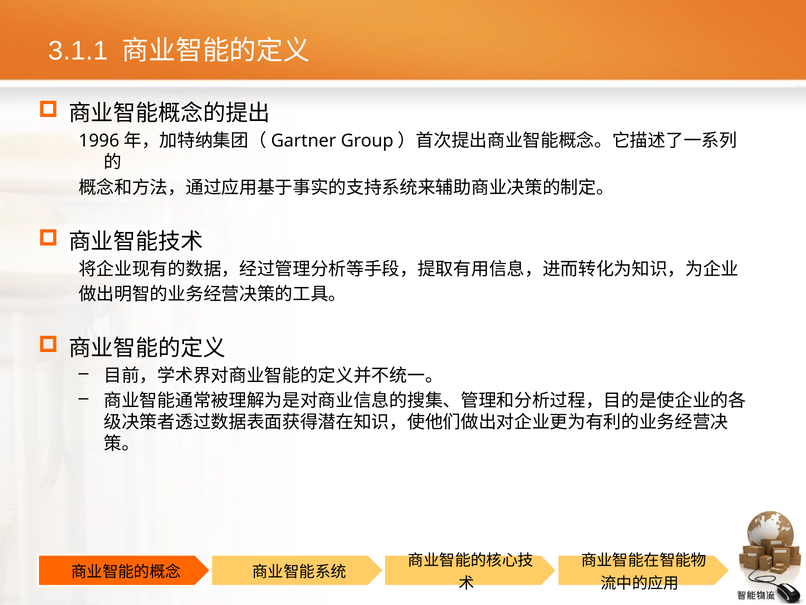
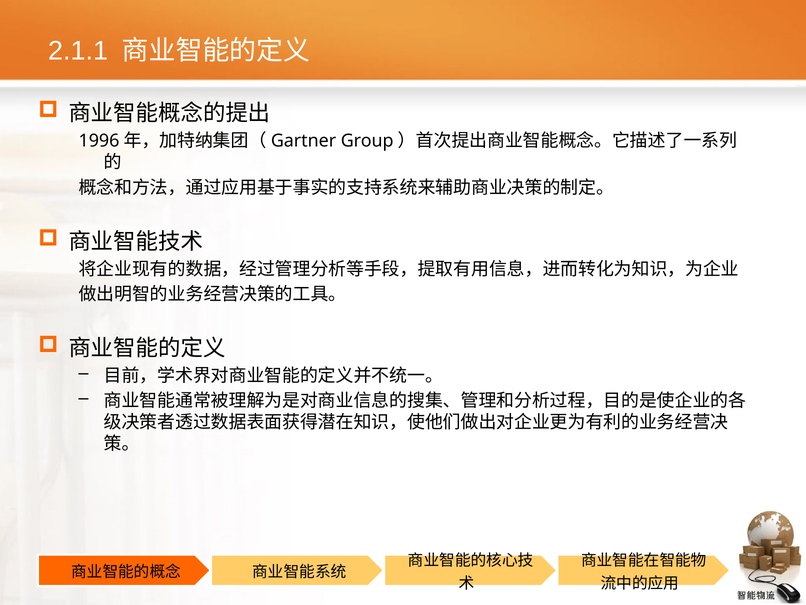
3.1.1: 3.1.1 -> 2.1.1 (78, 51)
